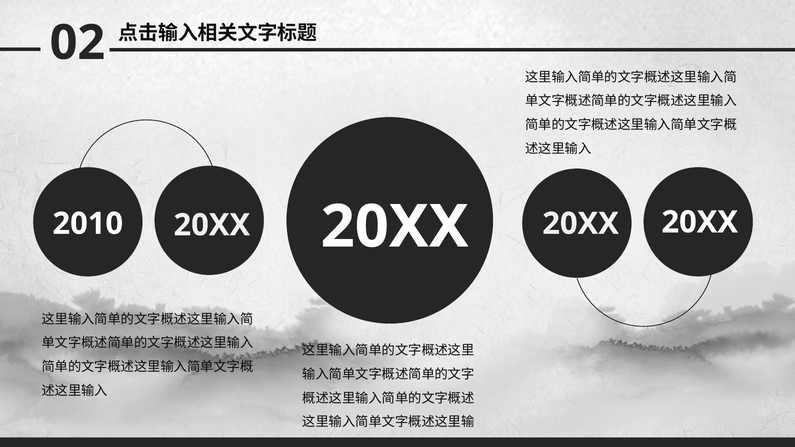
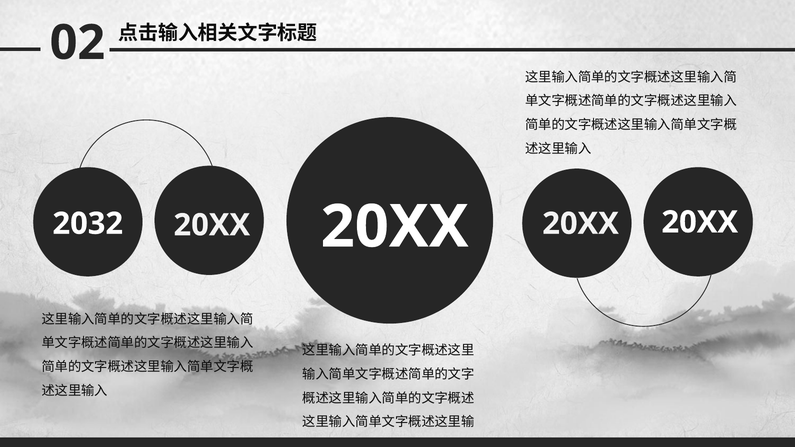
2010: 2010 -> 2032 (88, 224)
